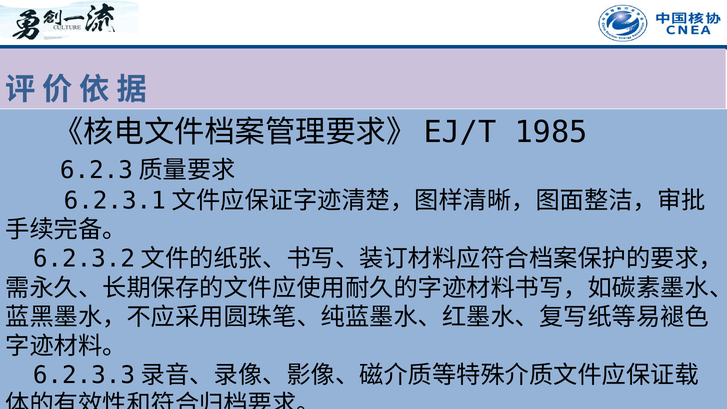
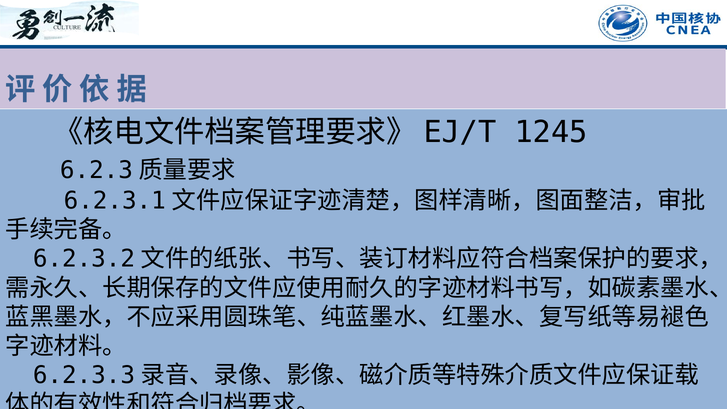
1985: 1985 -> 1245 (551, 132)
